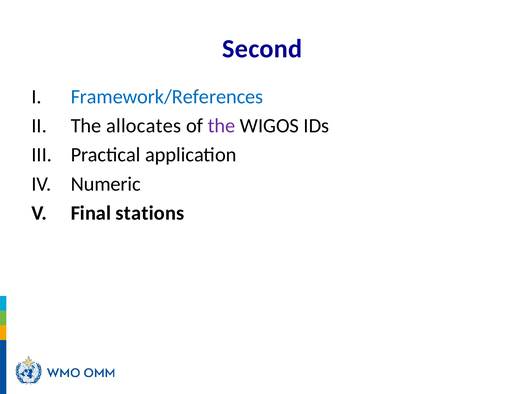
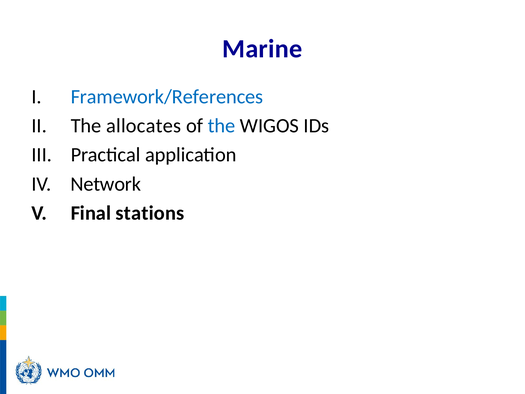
Second: Second -> Marine (262, 49)
the colour: purple -> blue (222, 126)
Numeric: Numeric -> Network (106, 184)
